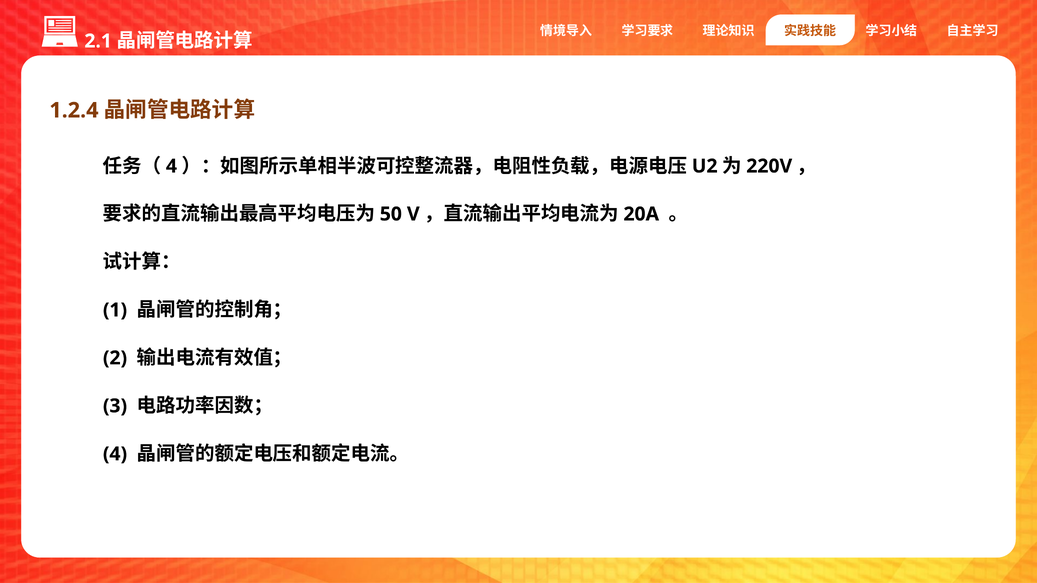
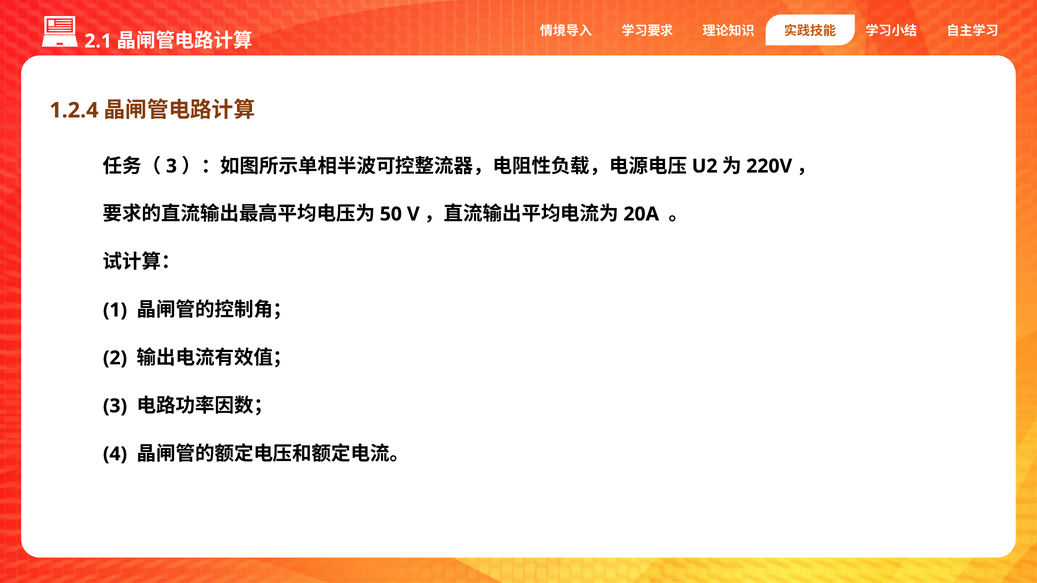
4: 4 -> 3 (171, 166)
